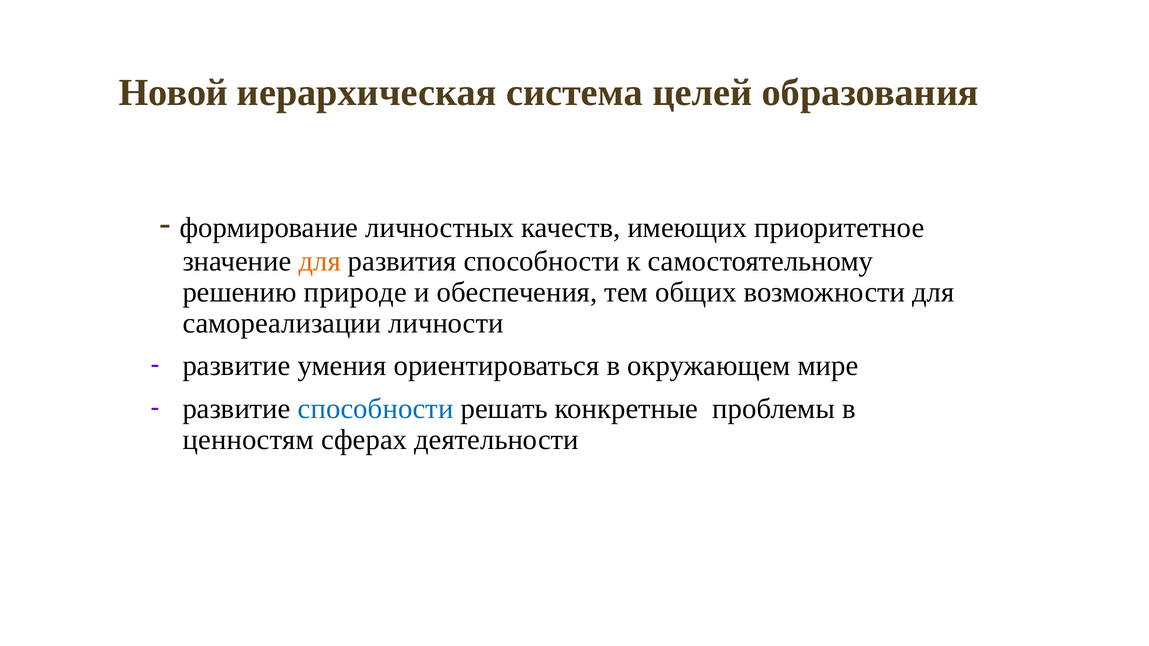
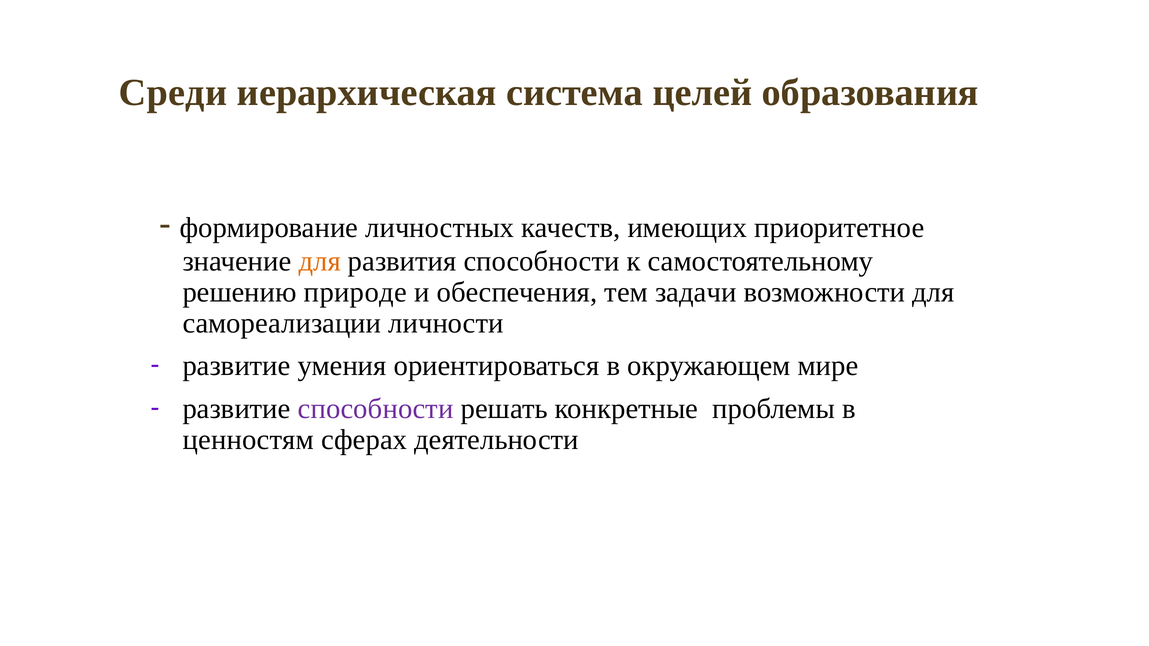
Новой: Новой -> Среди (173, 93)
общих: общих -> задачи (696, 292)
способности colour: blue -> purple (376, 409)
